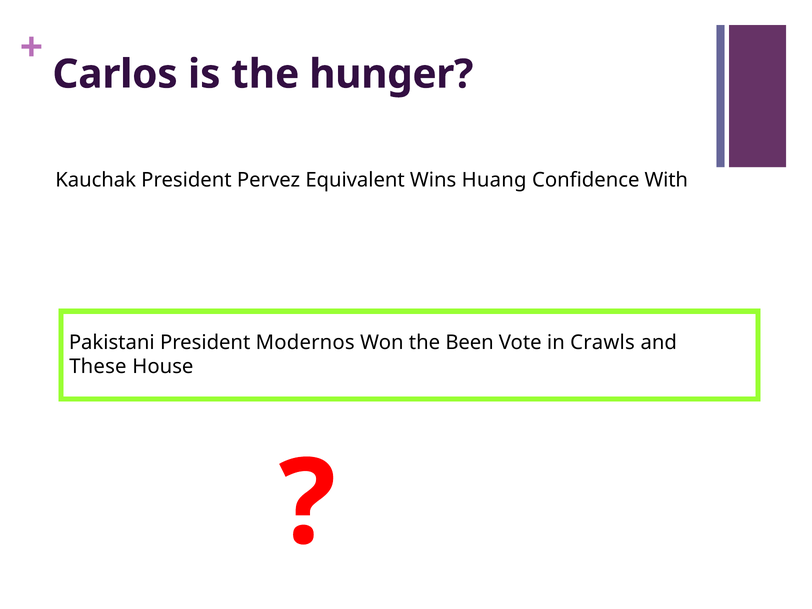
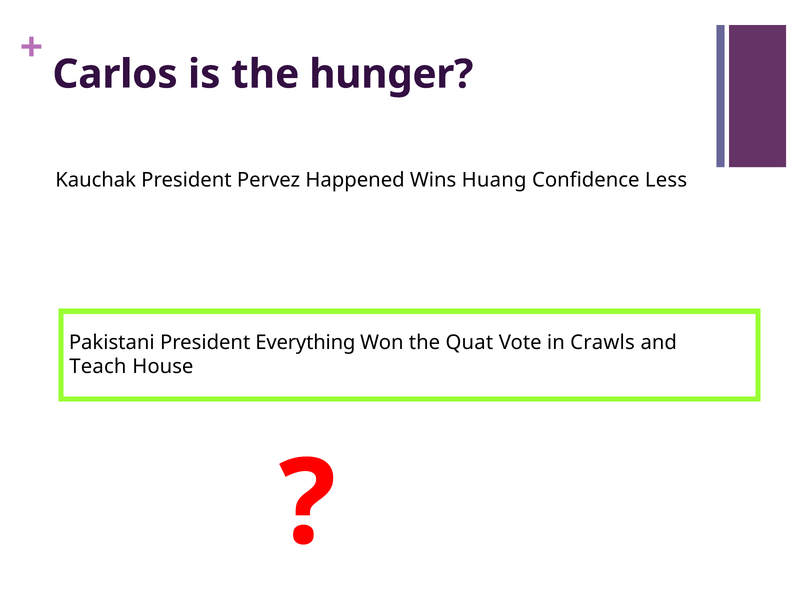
Equivalent: Equivalent -> Happened (355, 180)
With: With -> Less (666, 180)
Modernos: Modernos -> Everything (305, 342)
Been: Been -> Quat (469, 342)
These: These -> Teach (98, 367)
